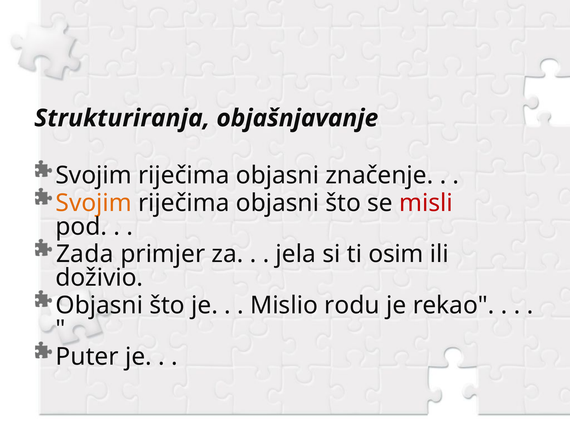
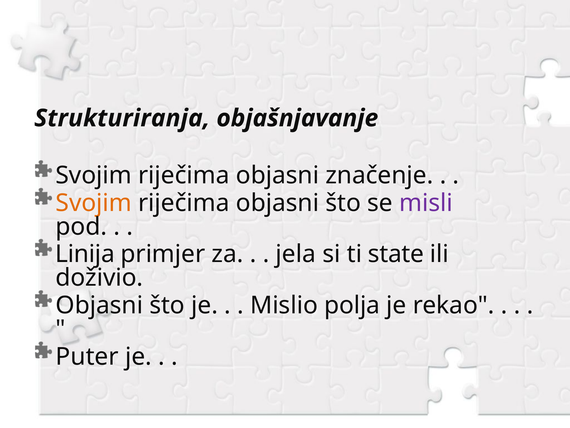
misli colour: red -> purple (426, 203)
Zada: Zada -> Linija (85, 254)
osim: osim -> state (396, 254)
rodu: rodu -> polja (352, 305)
